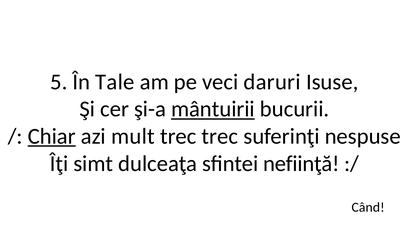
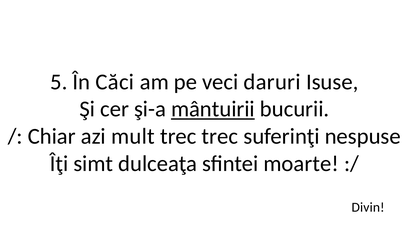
Tale: Tale -> Căci (115, 82)
Chiar underline: present -> none (52, 136)
nefiinţă: nefiinţă -> moarte (301, 164)
Când: Când -> Divin (368, 207)
